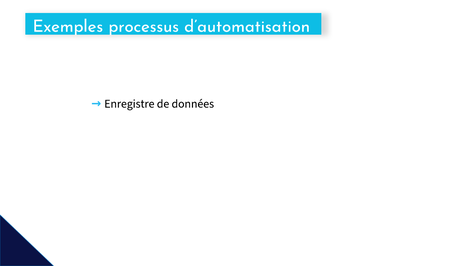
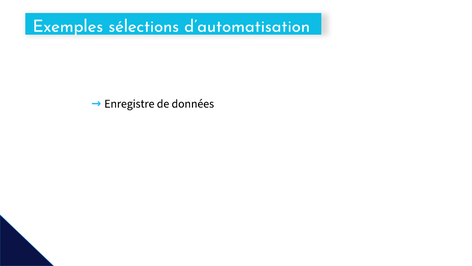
processus: processus -> sélections (144, 26)
